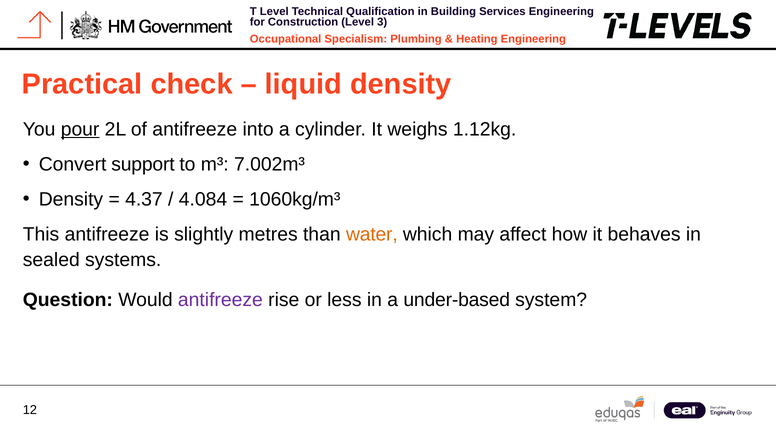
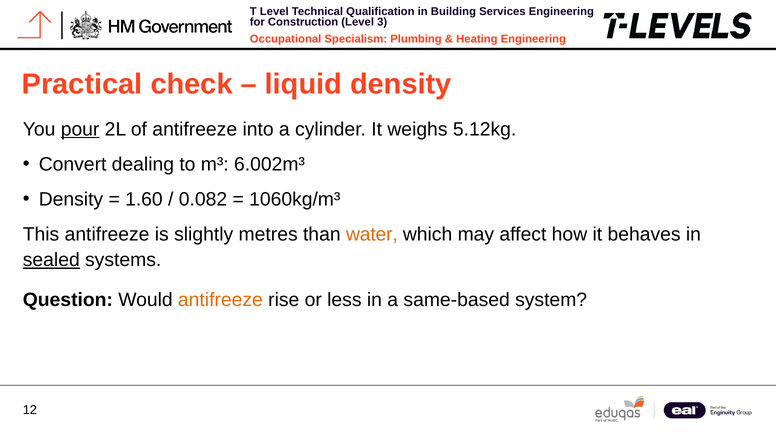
1.12kg: 1.12kg -> 5.12kg (485, 129)
support: support -> dealing (143, 165)
7.002m³: 7.002m³ -> 6.002m³ (269, 165)
4.37: 4.37 -> 1.60 (144, 200)
4.084: 4.084 -> 0.082 (203, 200)
sealed underline: none -> present (51, 260)
antifreeze colour: purple -> orange (220, 300)
under-based: under-based -> same-based (457, 300)
